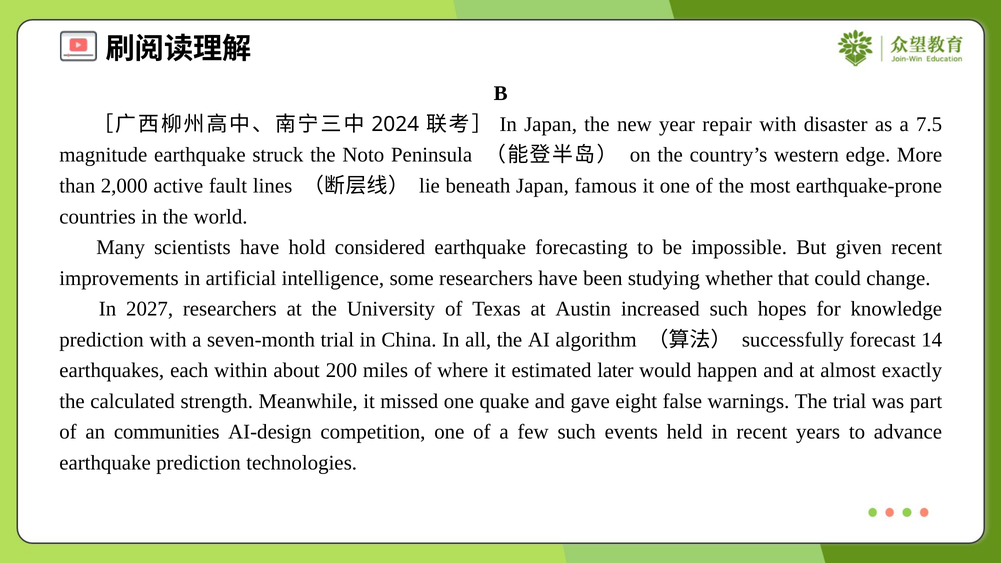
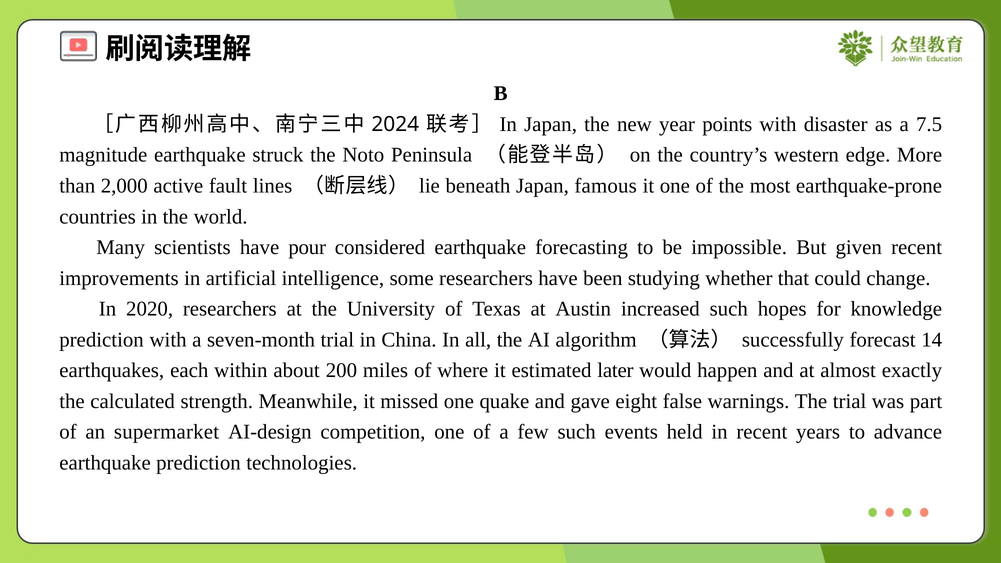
repair: repair -> points (727, 124)
hold: hold -> pour (307, 247)
2027: 2027 -> 2020 (150, 309)
communities: communities -> supermarket (167, 432)
